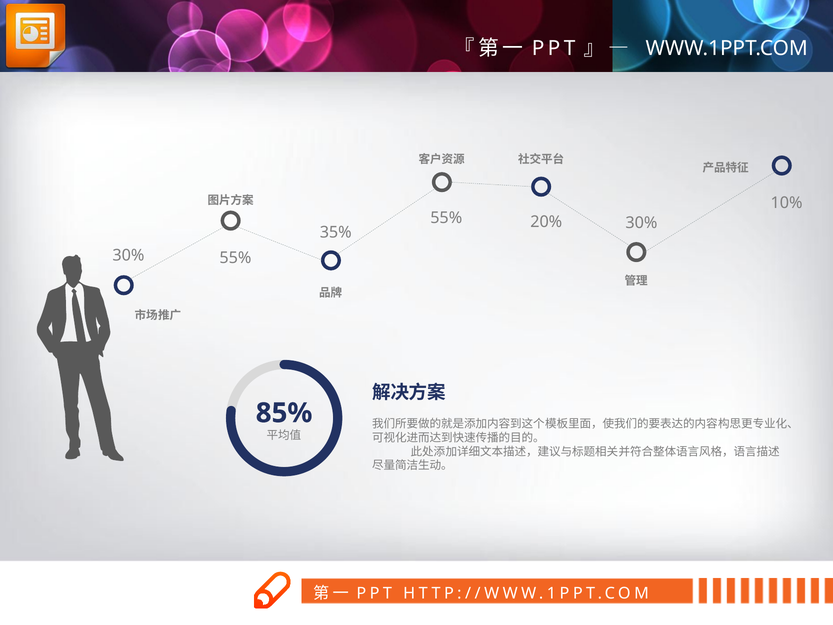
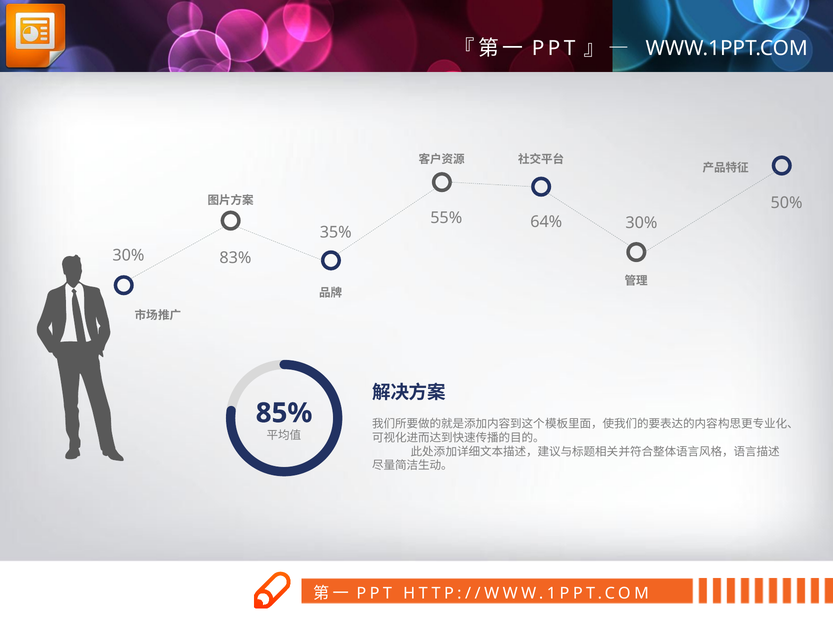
10%: 10% -> 50% (786, 203)
20%: 20% -> 64% (546, 222)
55%: 55% -> 83% (235, 258)
